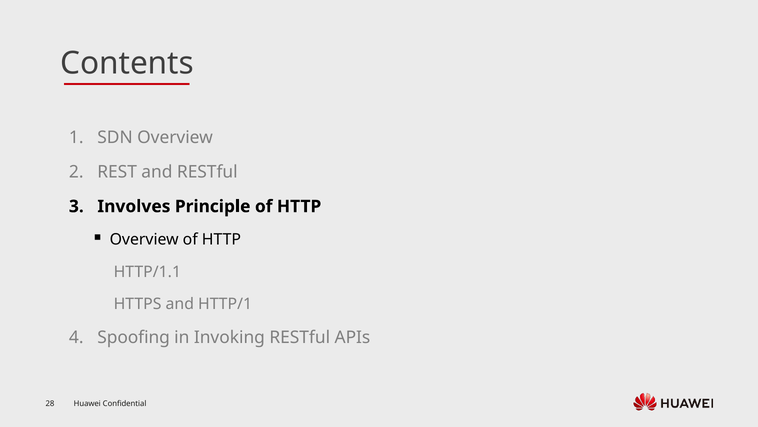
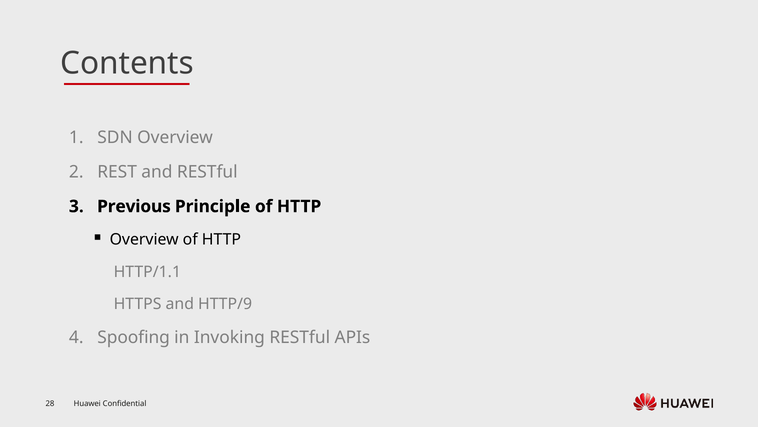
Involves: Involves -> Previous (134, 206)
HTTP/1: HTTP/1 -> HTTP/9 (225, 304)
